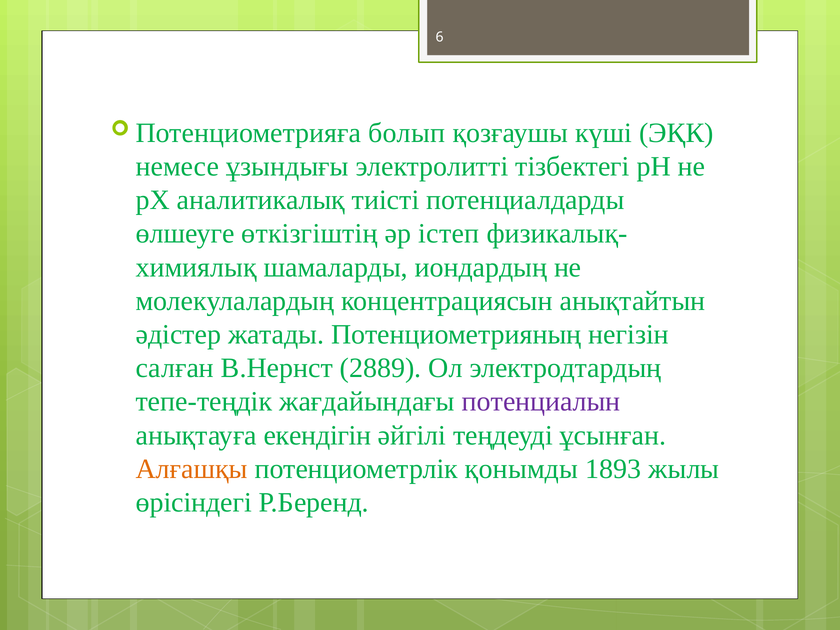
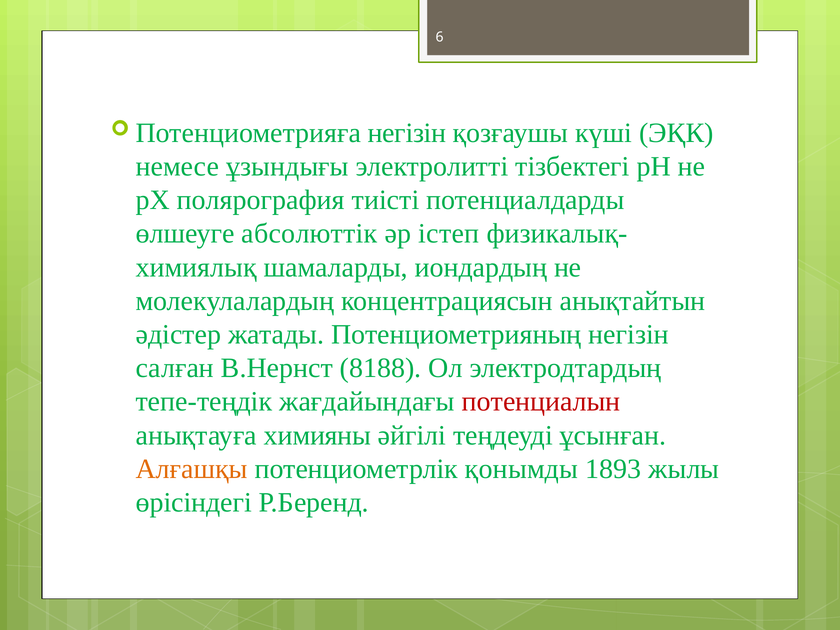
Потенциометрияға болып: болып -> негізін (407, 133)
аналитикалық: аналитикалық -> полярография (261, 200)
өткізгіштің: өткізгіштің -> абсолюттік (310, 234)
2889: 2889 -> 8188 (381, 368)
потенциалын colour: purple -> red (541, 402)
екендігін: екендігін -> химияны (317, 435)
